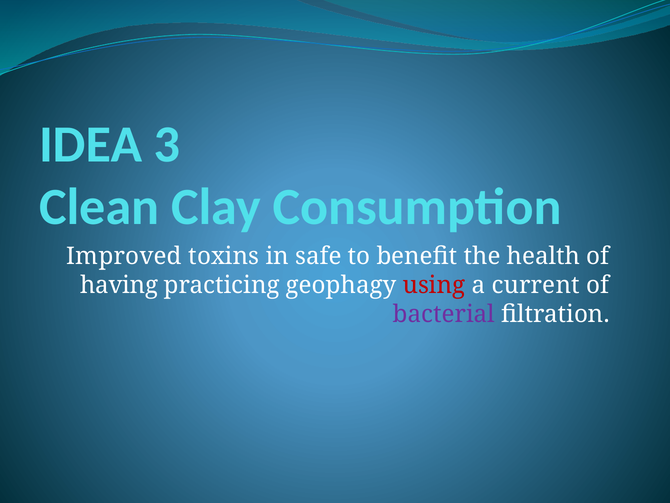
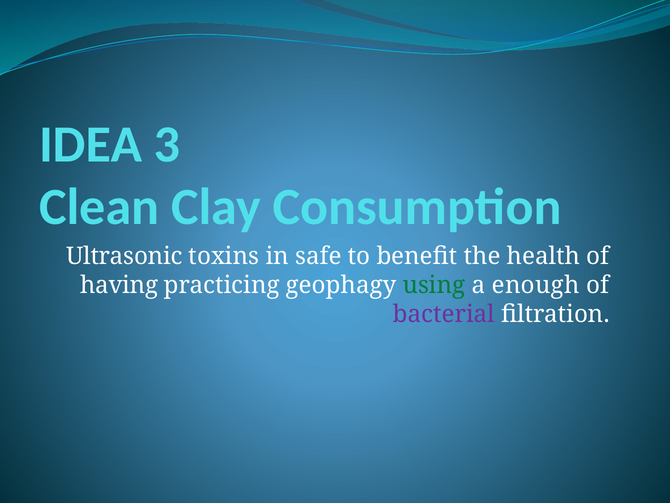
Improved: Improved -> Ultrasonic (124, 256)
using colour: red -> green (434, 285)
current: current -> enough (536, 285)
